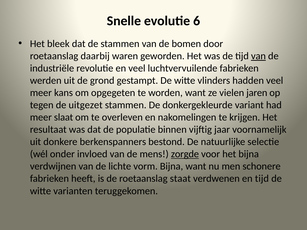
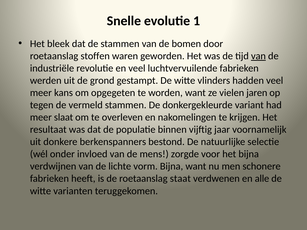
6: 6 -> 1 (197, 21)
daarbij: daarbij -> stoffen (95, 56)
uitgezet: uitgezet -> vermeld (86, 105)
zorgde underline: present -> none (185, 154)
en tijd: tijd -> alle (262, 179)
